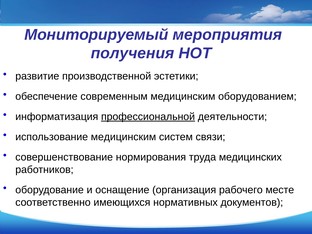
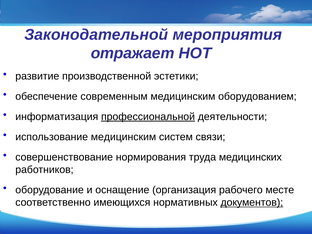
Мониторируемый: Мониторируемый -> Законодательной (96, 35)
получения: получения -> отражает (133, 53)
документов underline: none -> present (252, 202)
